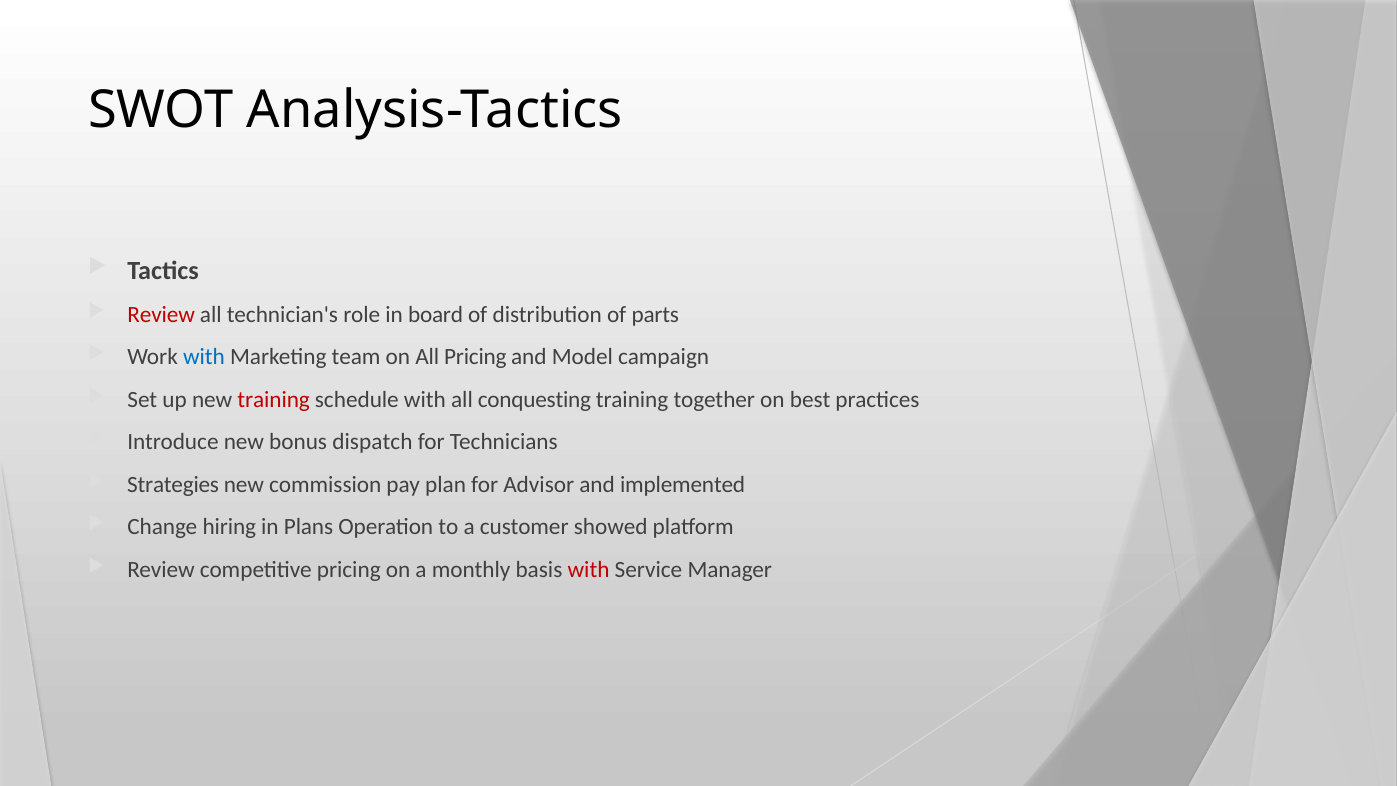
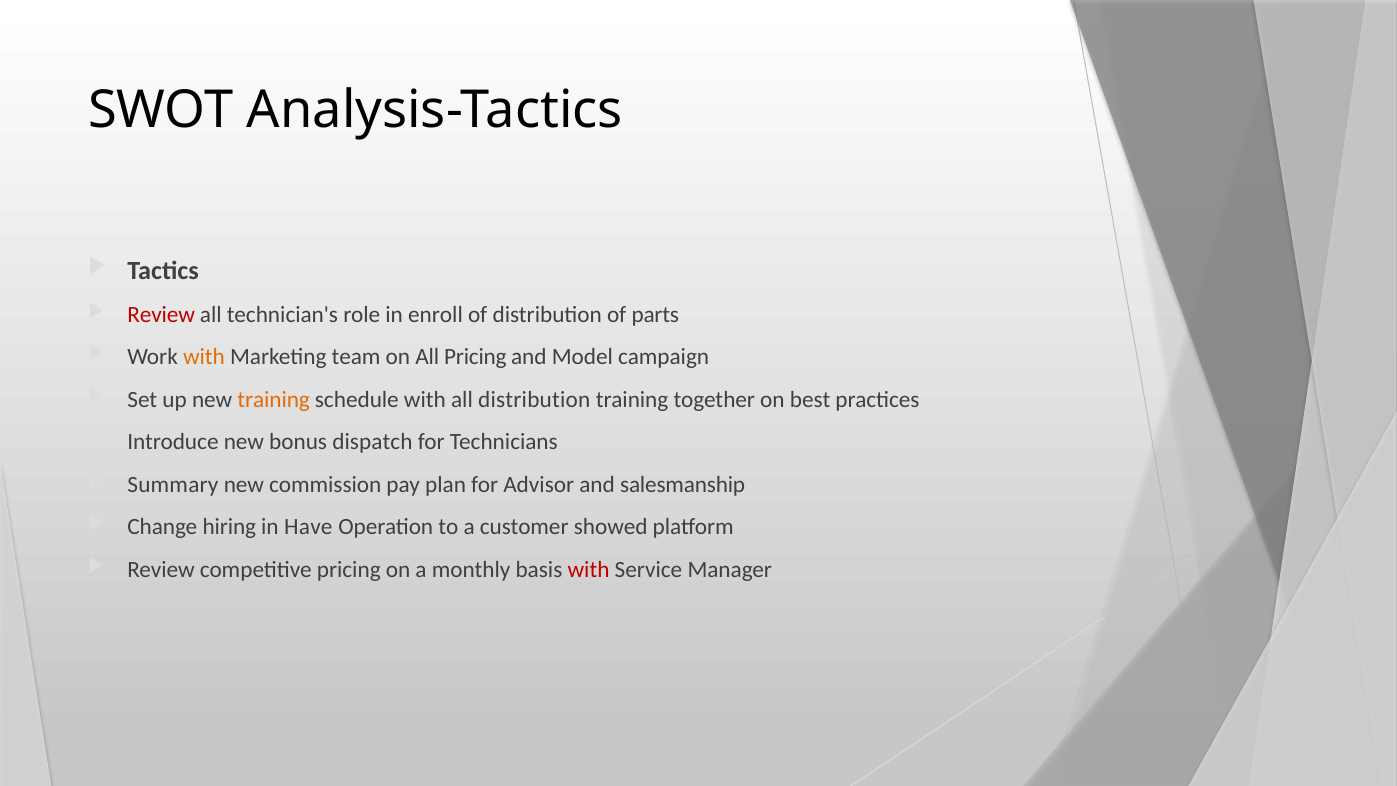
board: board -> enroll (435, 314)
with colour: blue -> orange (204, 357)
training colour: red -> orange (274, 399)
all conquesting: conquesting -> distribution (534, 399)
Strategies: Strategies -> Summary (173, 484)
implemented: implemented -> salesmanship (683, 484)
Plans: Plans -> Have (308, 527)
